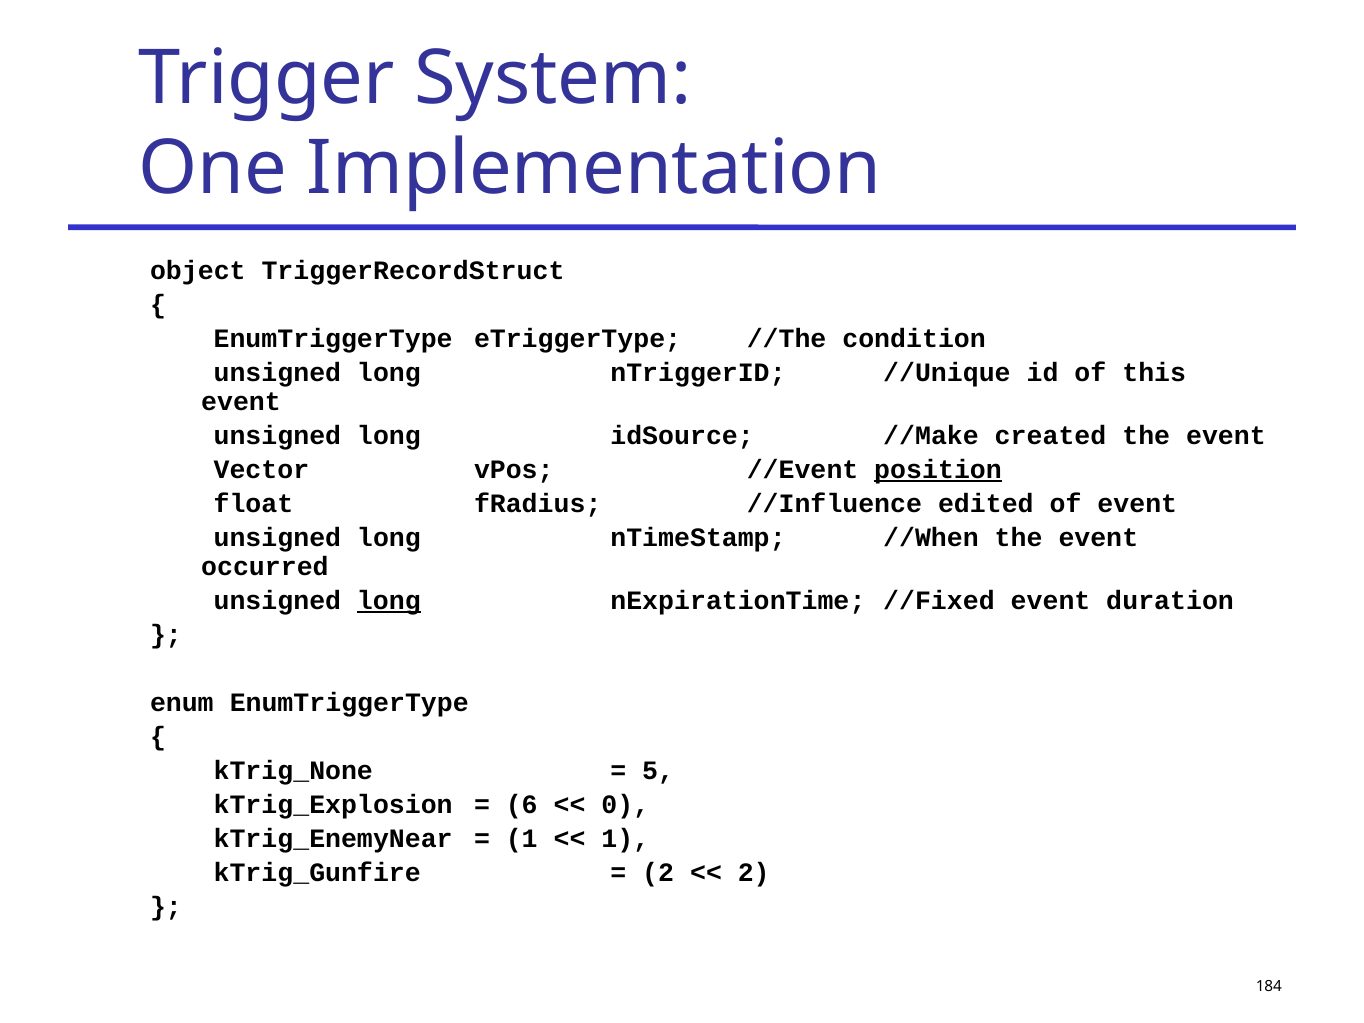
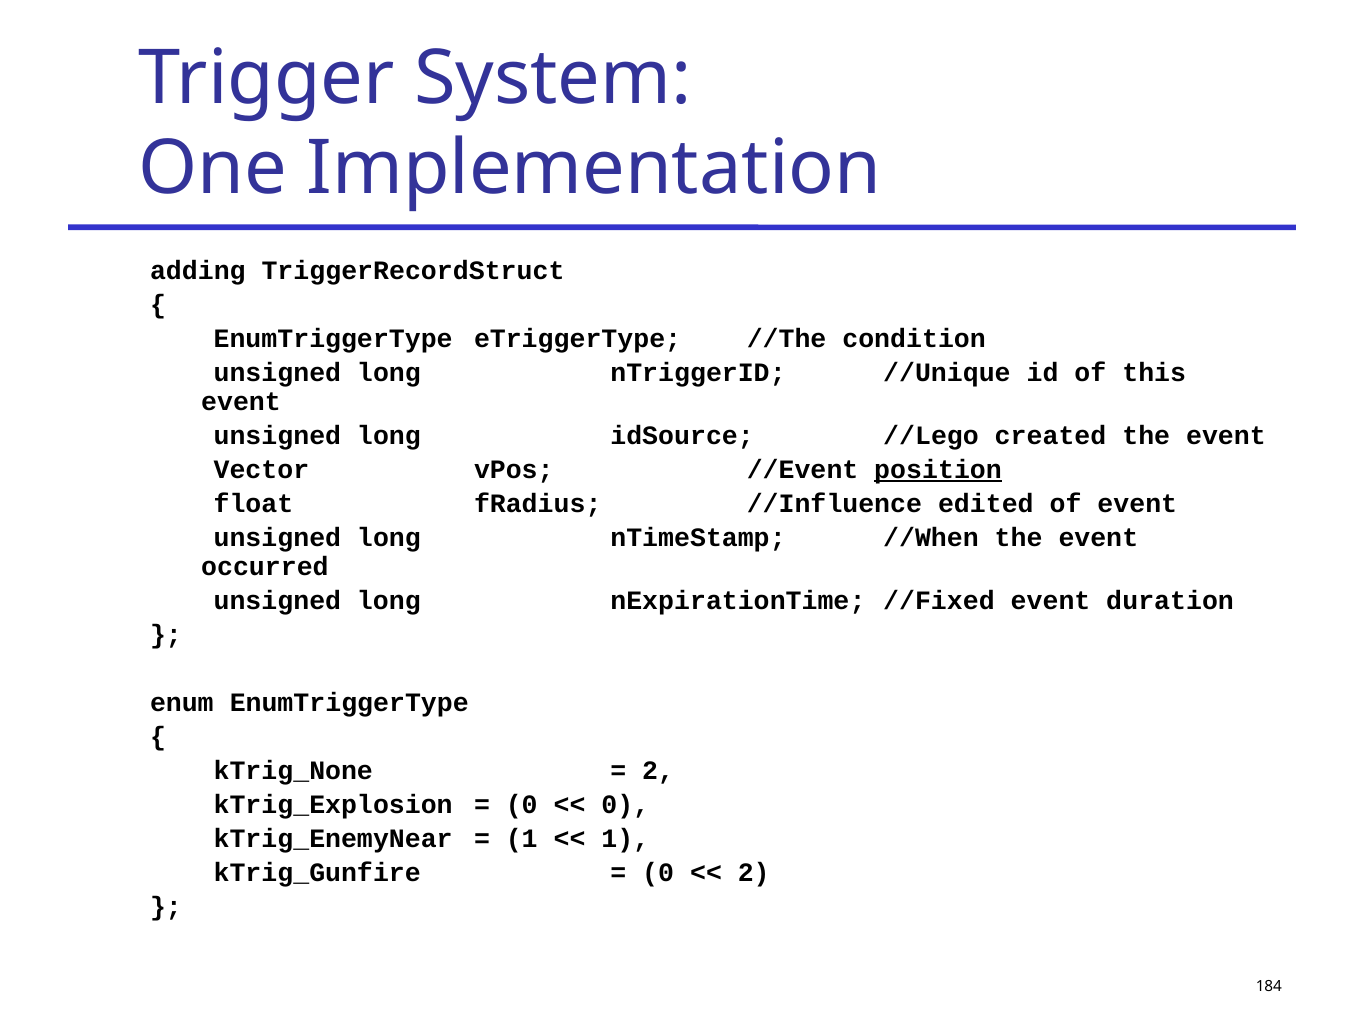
object: object -> adding (198, 271)
//Make: //Make -> //Lego (931, 436)
long underline: present -> none (389, 600)
5: 5 -> 2 (658, 770)
6: 6 -> 0 (522, 804)
2: 2 -> 0 (658, 872)
